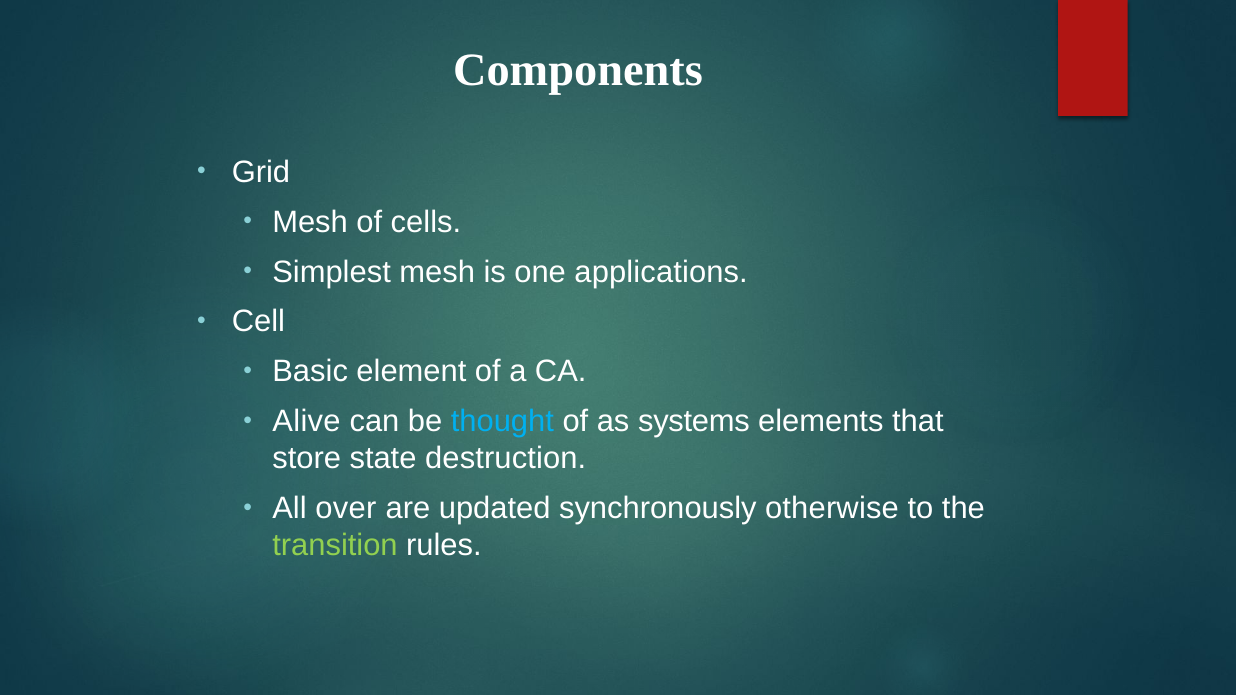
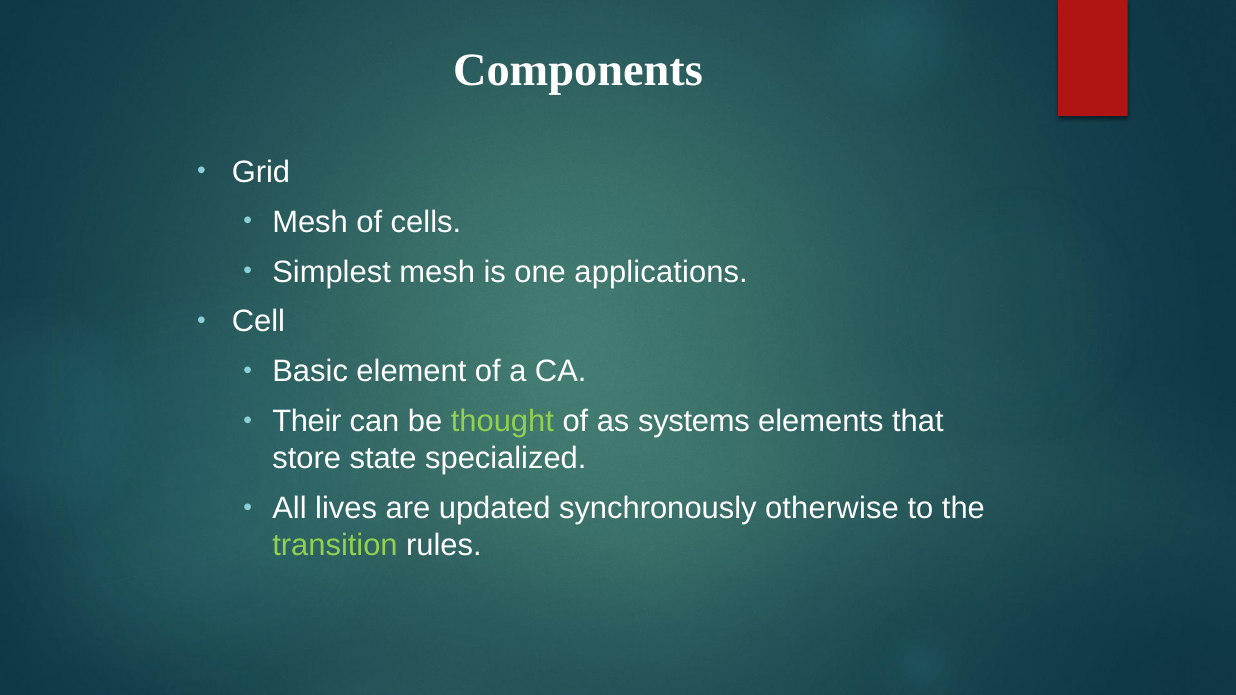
Alive: Alive -> Their (307, 422)
thought colour: light blue -> light green (502, 422)
destruction: destruction -> specialized (506, 459)
over: over -> lives (346, 509)
